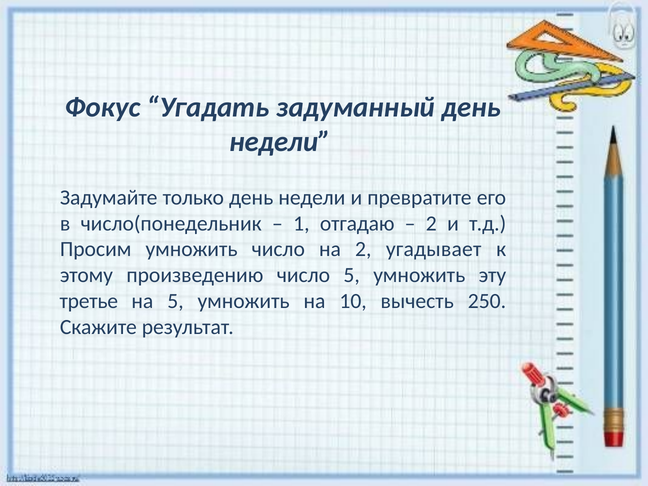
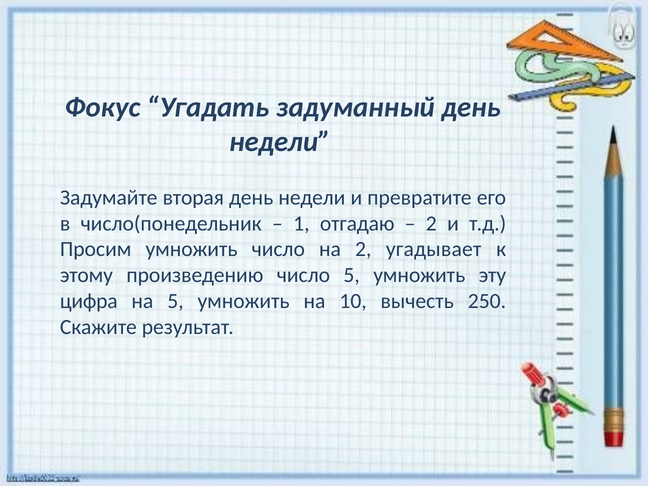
только: только -> вторая (193, 197)
третье: третье -> цифра (89, 301)
